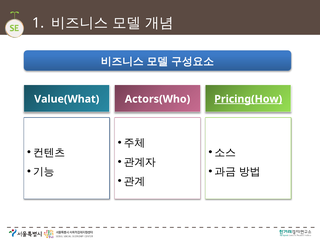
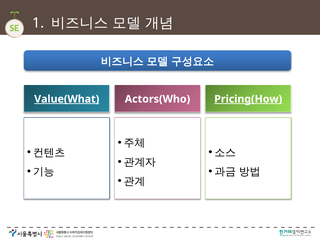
Value(What underline: none -> present (67, 99)
